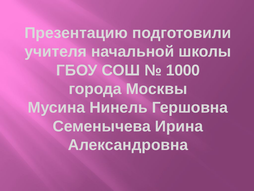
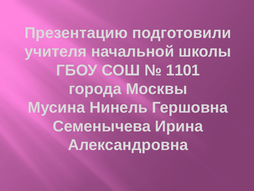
1000: 1000 -> 1101 (183, 70)
